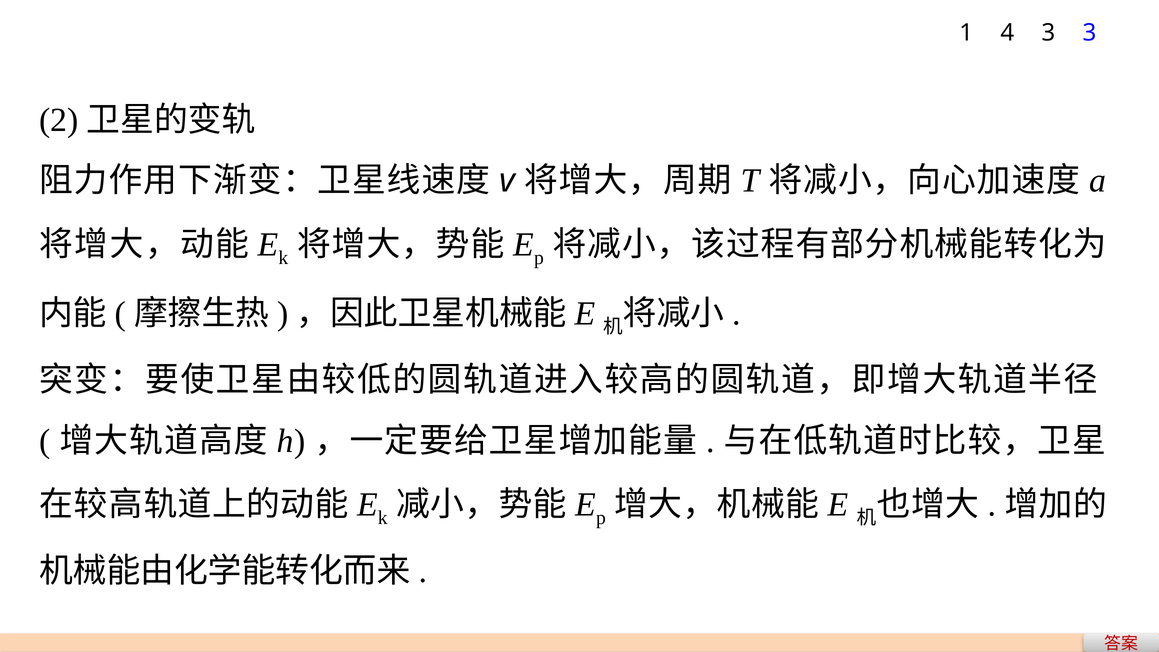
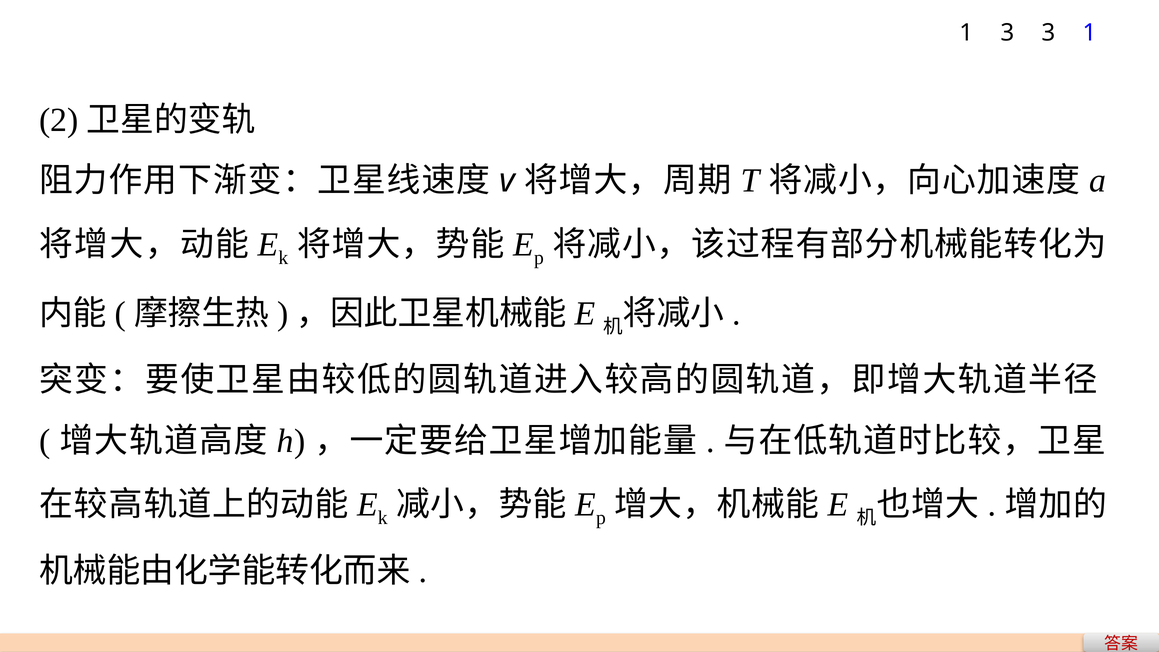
1 4: 4 -> 3 (1007, 33)
3 3: 3 -> 1 (1089, 33)
